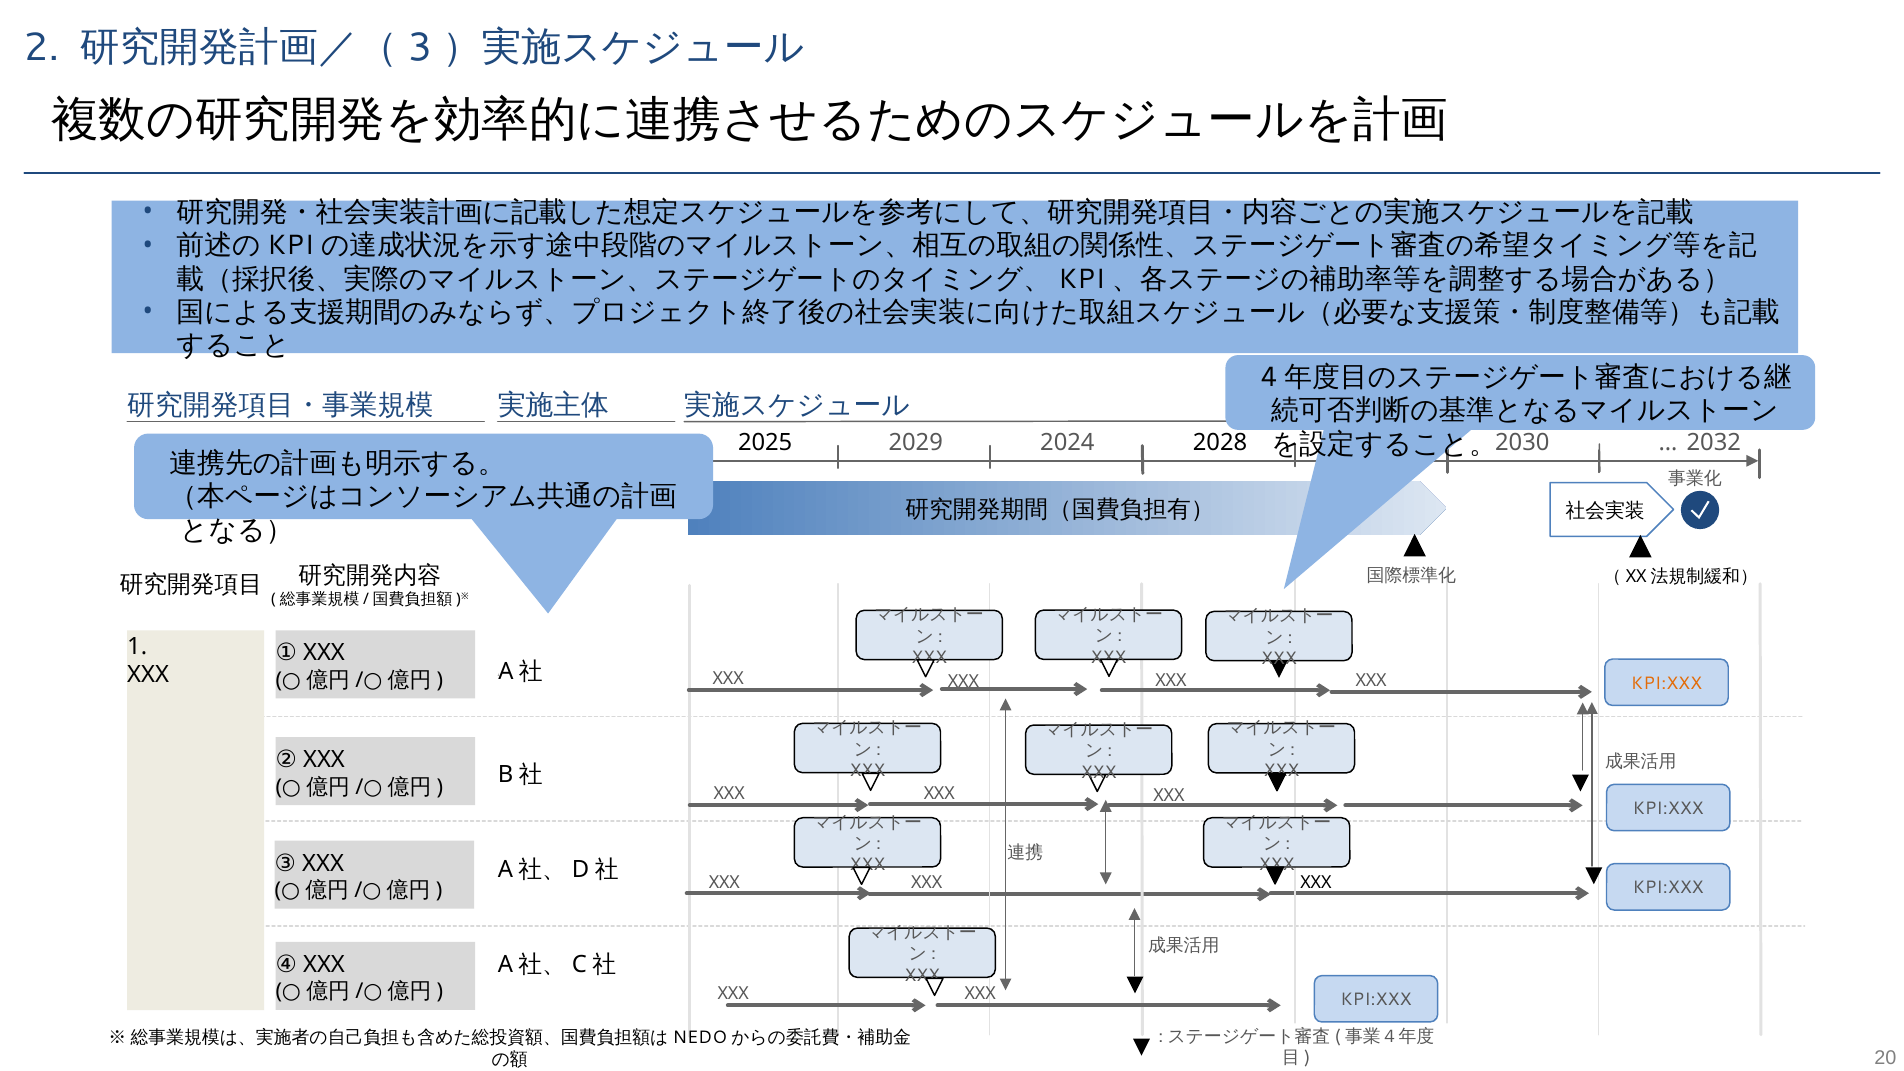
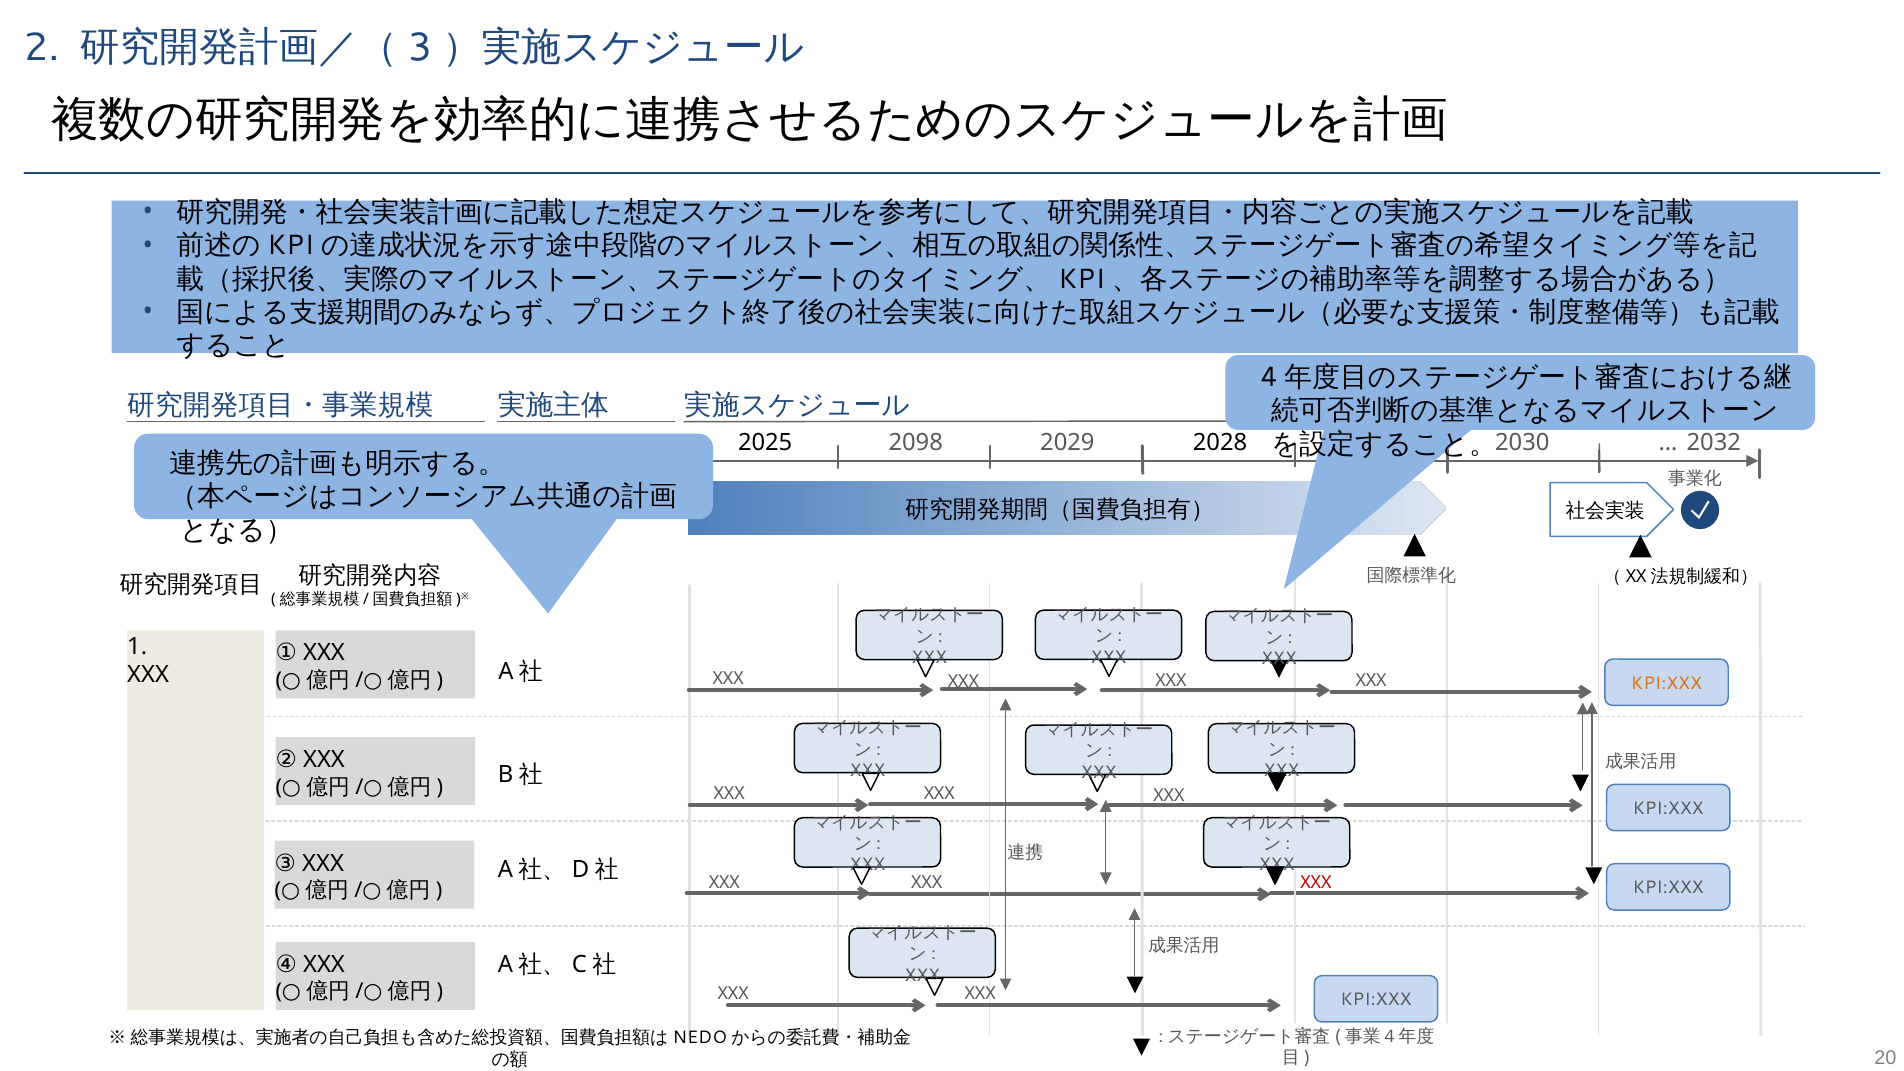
2029: 2029 -> 2098 (916, 443)
2024: 2024 -> 2029 (1067, 443)
XXX colour: black -> red (1316, 883)
